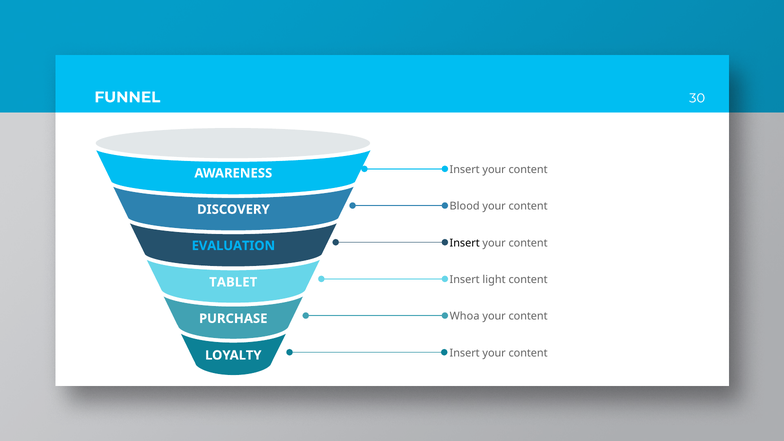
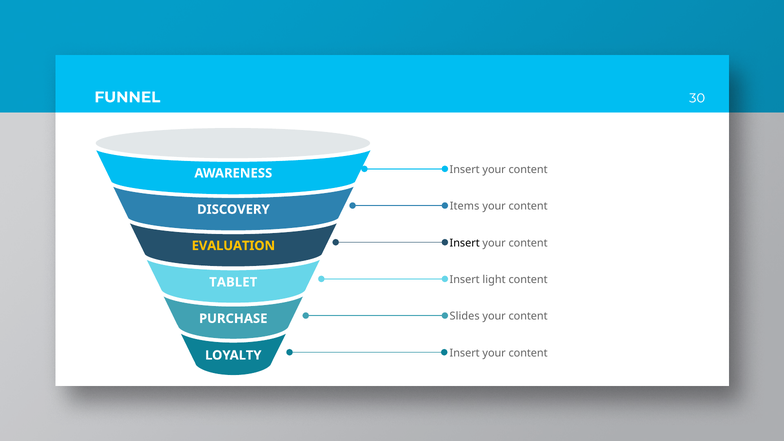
Blood: Blood -> Items (465, 206)
EVALUATION colour: light blue -> yellow (233, 246)
Whoa: Whoa -> Slides (465, 316)
